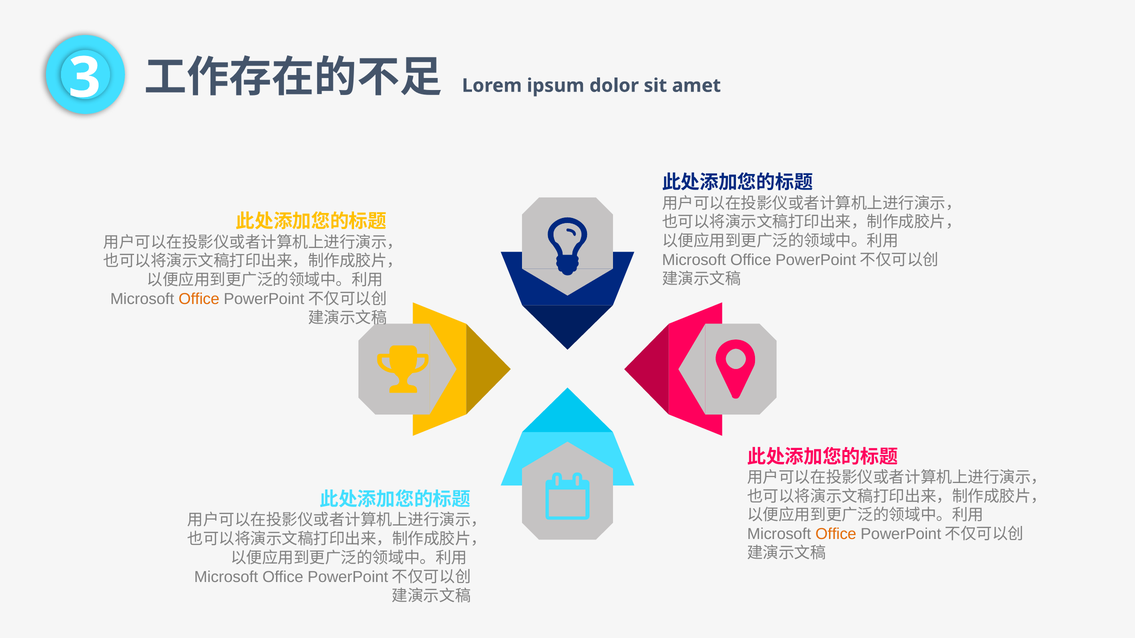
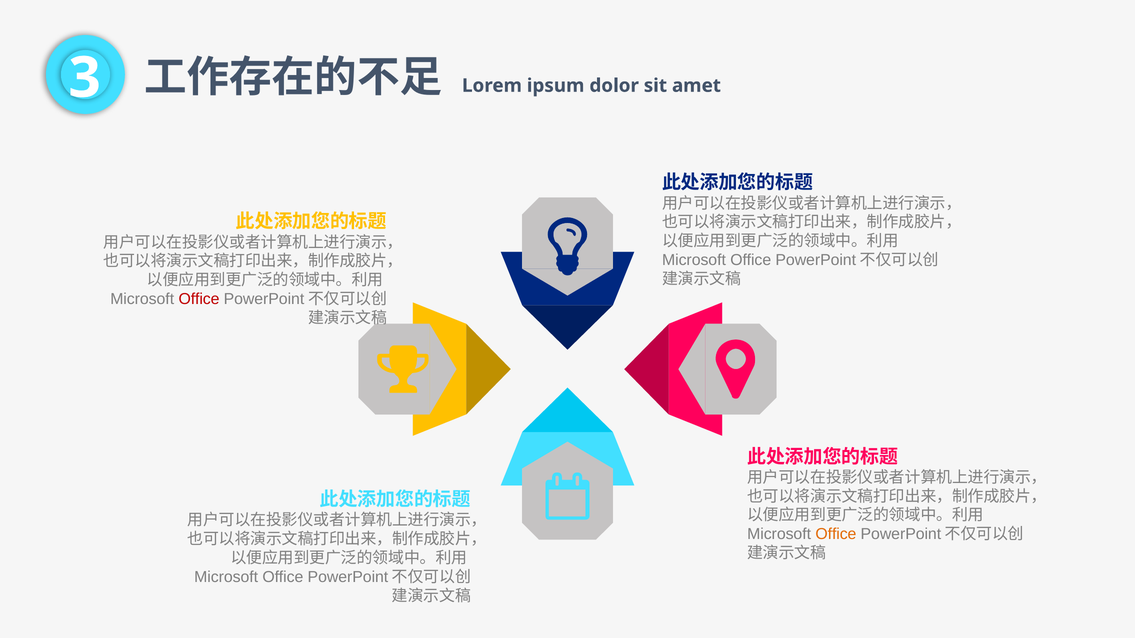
Office colour: orange -> red (199, 299)
